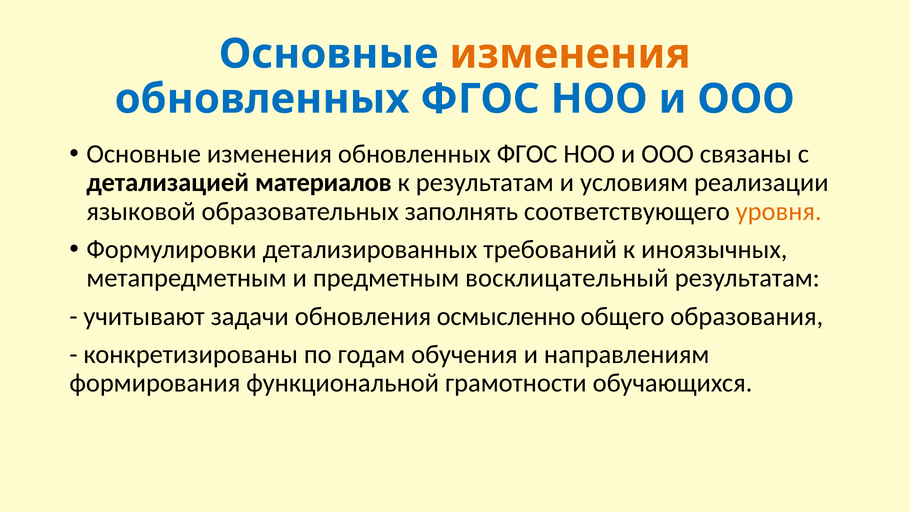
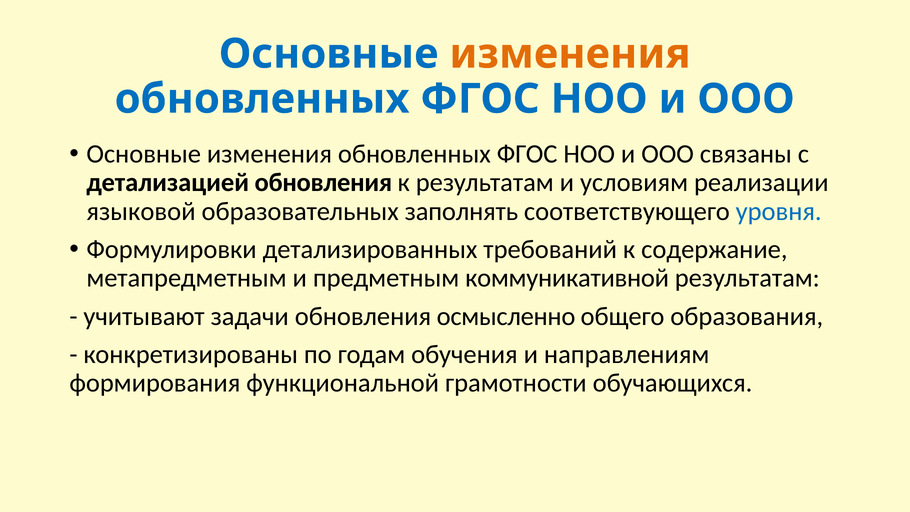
детализацией материалов: материалов -> обновления (323, 183)
уровня colour: orange -> blue (779, 211)
иноязычных: иноязычных -> содержание (714, 249)
восклицательный: восклицательный -> коммуникативной (567, 278)
